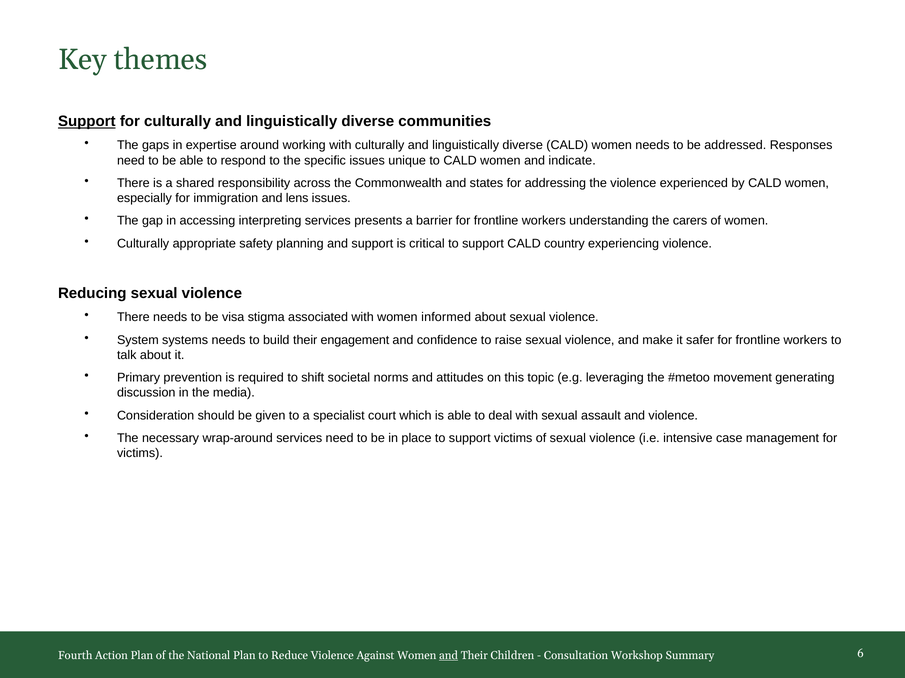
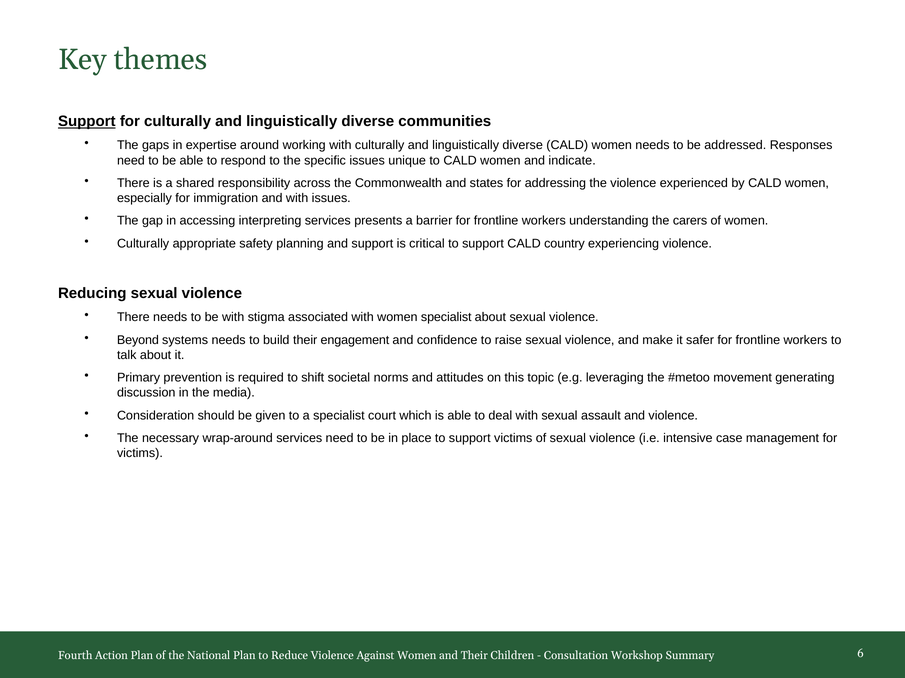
and lens: lens -> with (297, 198)
be visa: visa -> with (233, 318)
women informed: informed -> specialist (446, 318)
System: System -> Beyond (138, 340)
and underline: present -> none (449, 656)
